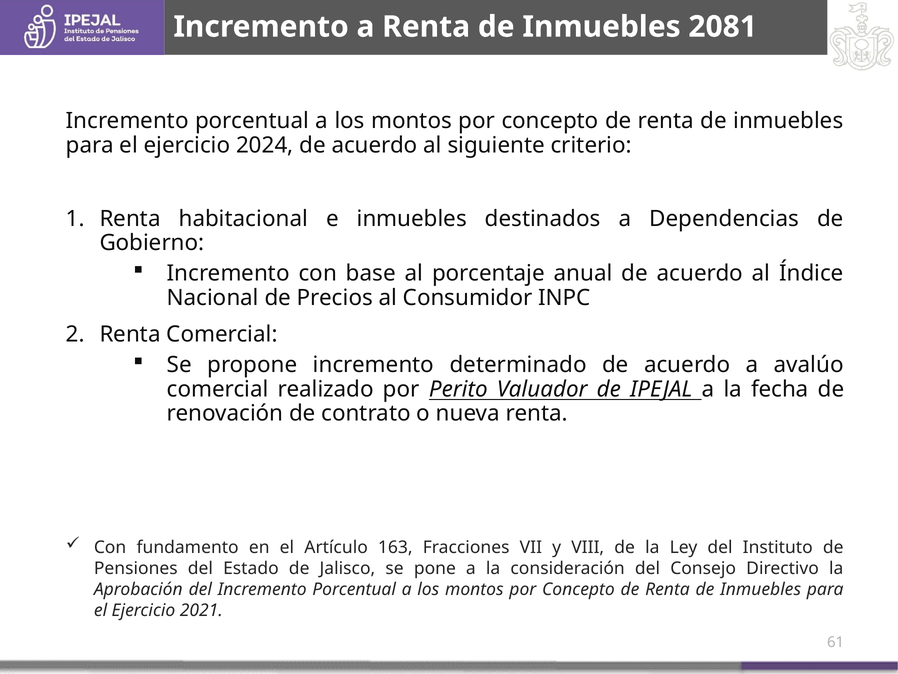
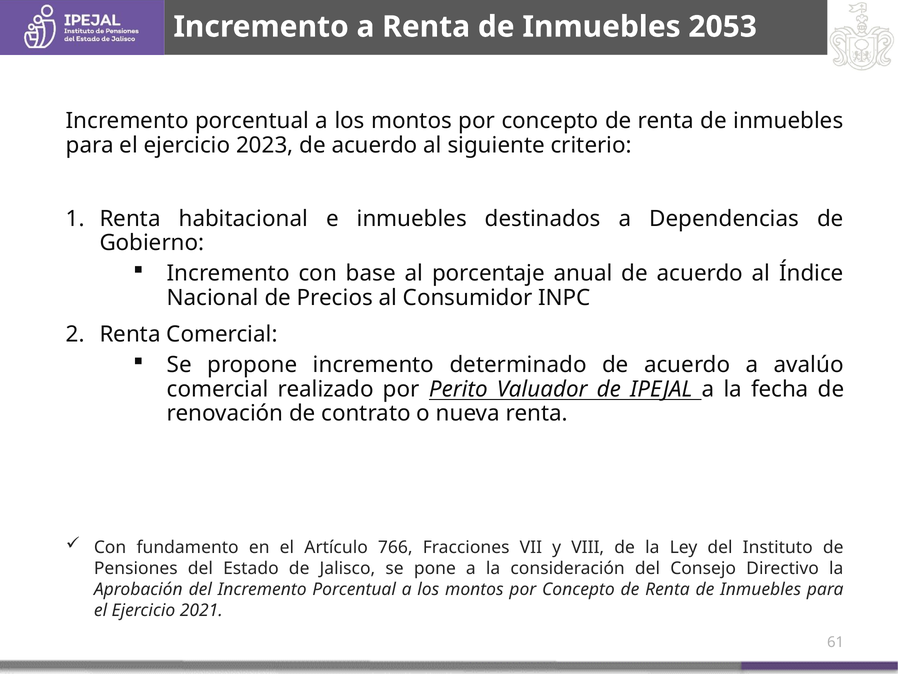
2081: 2081 -> 2053 (723, 27)
2024: 2024 -> 2023 (265, 145)
163: 163 -> 766 (395, 547)
